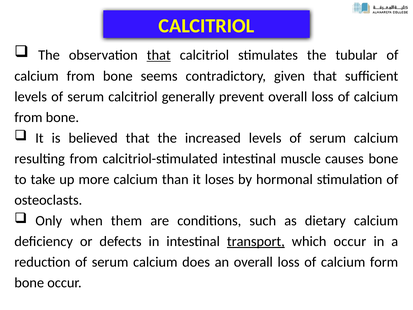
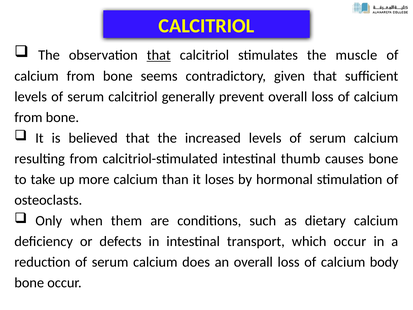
tubular: tubular -> muscle (356, 55)
muscle: muscle -> thumb (301, 159)
transport underline: present -> none (256, 241)
form: form -> body (384, 262)
